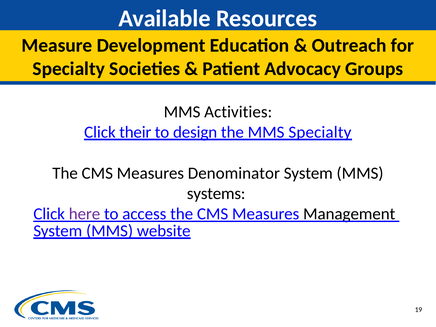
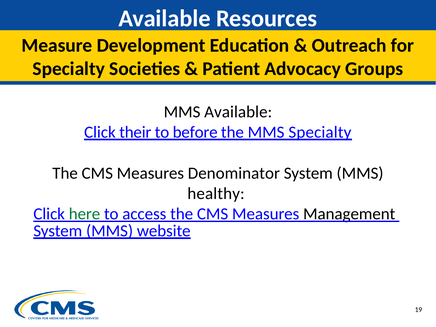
MMS Activities: Activities -> Available (238, 112)
design: design -> before (195, 132)
systems: systems -> healthy (216, 194)
here colour: purple -> green (85, 214)
